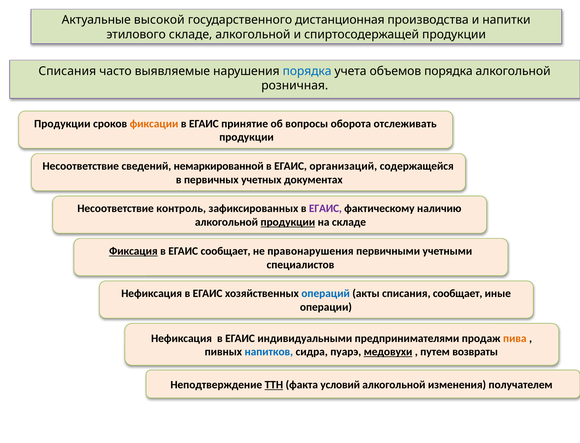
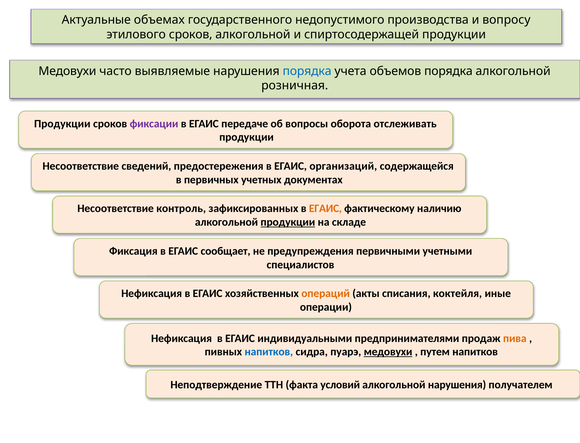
высокой: высокой -> объемах (159, 20)
дистанционная: дистанционная -> недопустимого (340, 20)
напитки: напитки -> вопросу (506, 20)
этилового складе: складе -> сроков (191, 34)
Списания: Списания -> Медовухи (67, 71)
фиксации colour: orange -> purple (154, 124)
принятие: принятие -> передаче (245, 124)
немаркированной: немаркированной -> предостережения (219, 166)
ЕГАИС colour: purple -> orange (325, 209)
Фиксация underline: present -> none (133, 251)
правонарушения: правонарушения -> предупреждения (310, 251)
операций colour: blue -> orange (326, 294)
списания сообщает: сообщает -> коктейля (458, 294)
путем возвраты: возвраты -> напитков (475, 352)
ТТН underline: present -> none (274, 385)
алкогольной изменения: изменения -> нарушения (457, 385)
